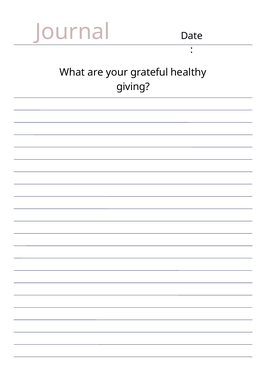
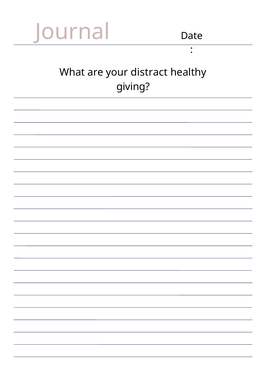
grateful: grateful -> distract (149, 72)
